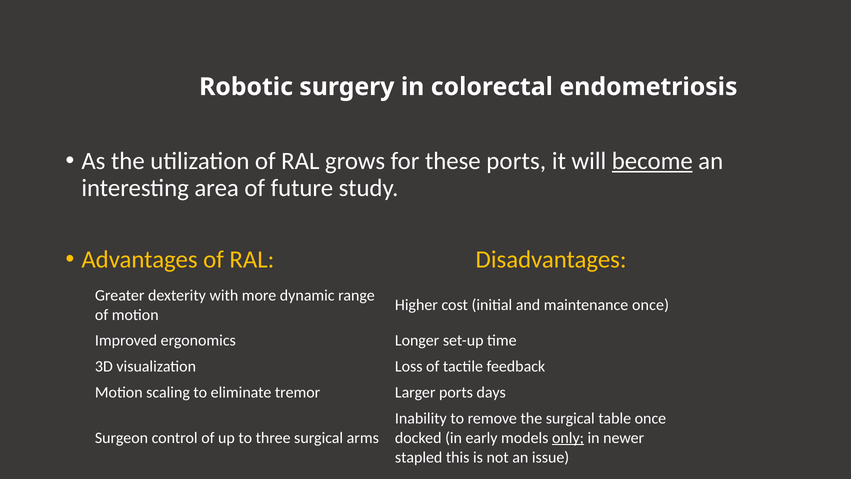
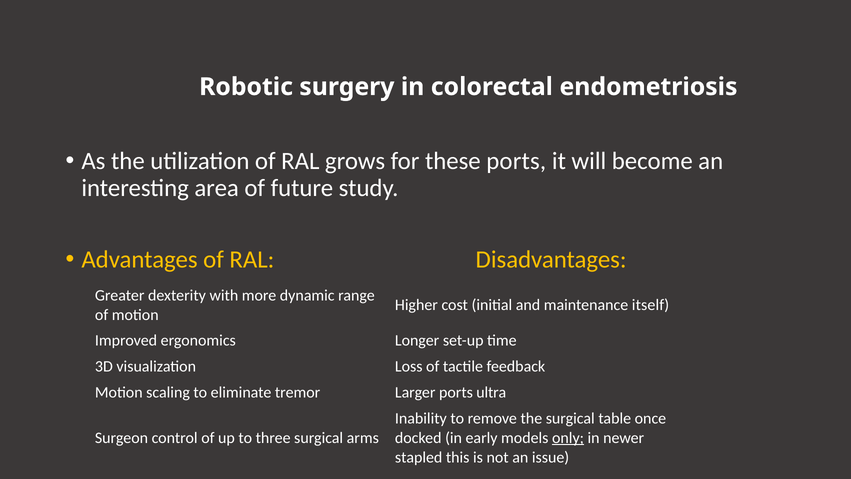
become underline: present -> none (652, 161)
maintenance once: once -> itself (651, 305)
days: days -> ultra (491, 392)
